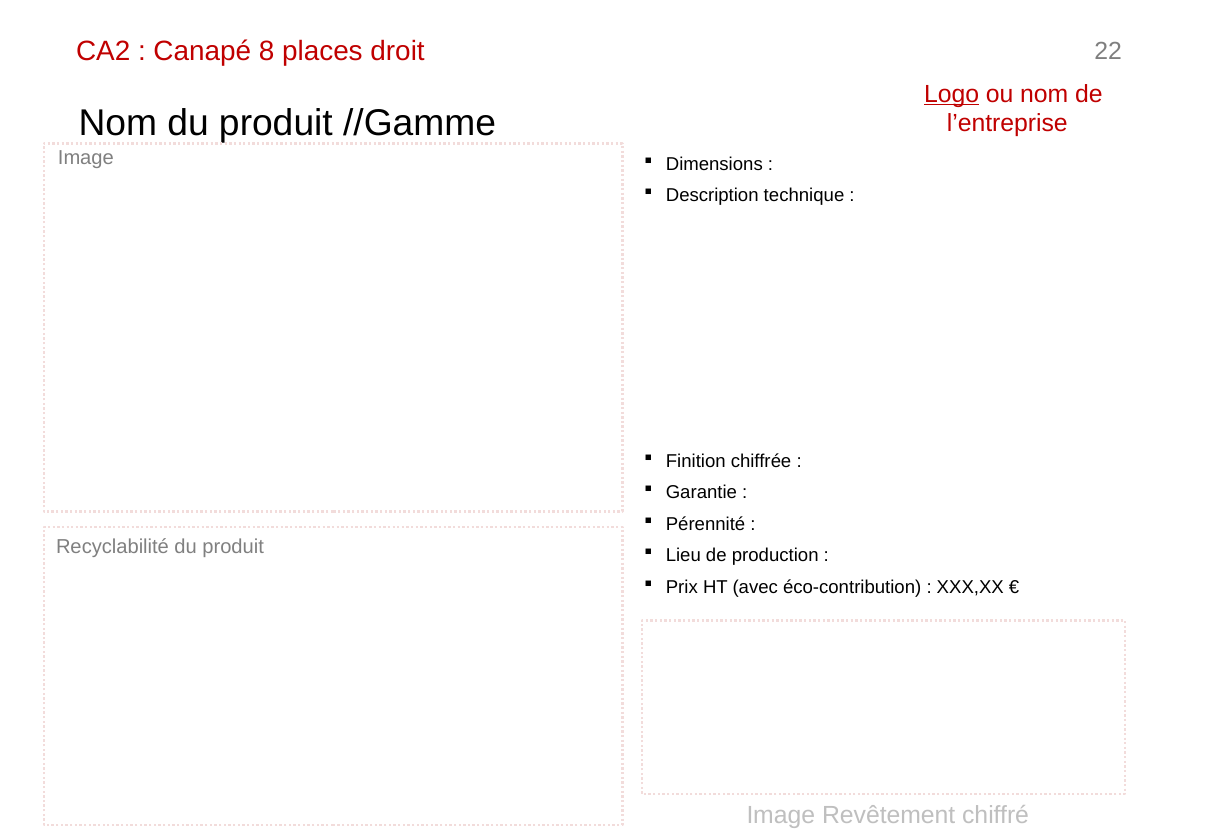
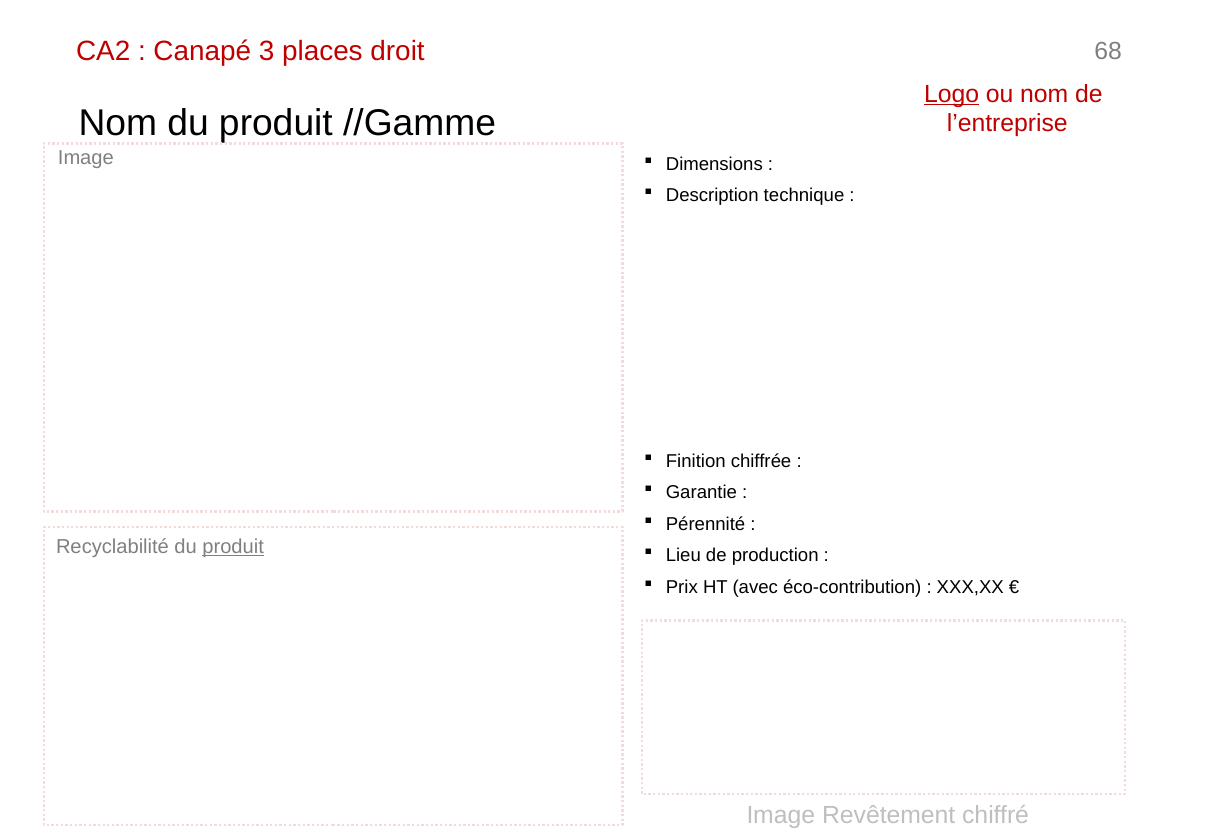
8: 8 -> 3 (267, 51)
22: 22 -> 68 (1108, 51)
produit underline: none -> present (233, 547)
